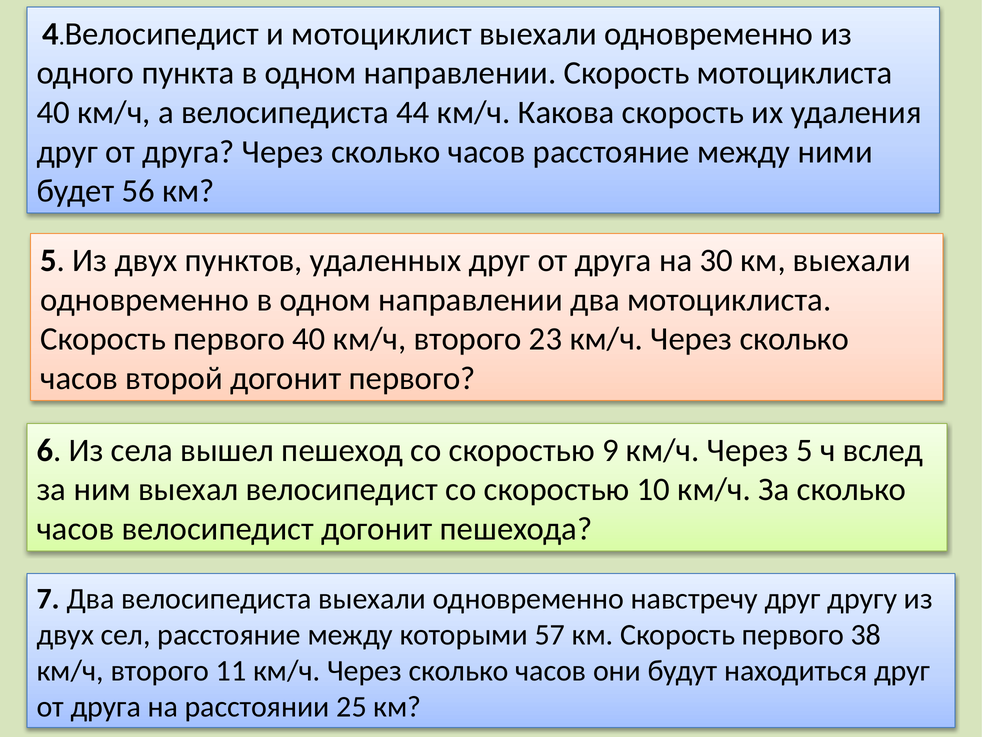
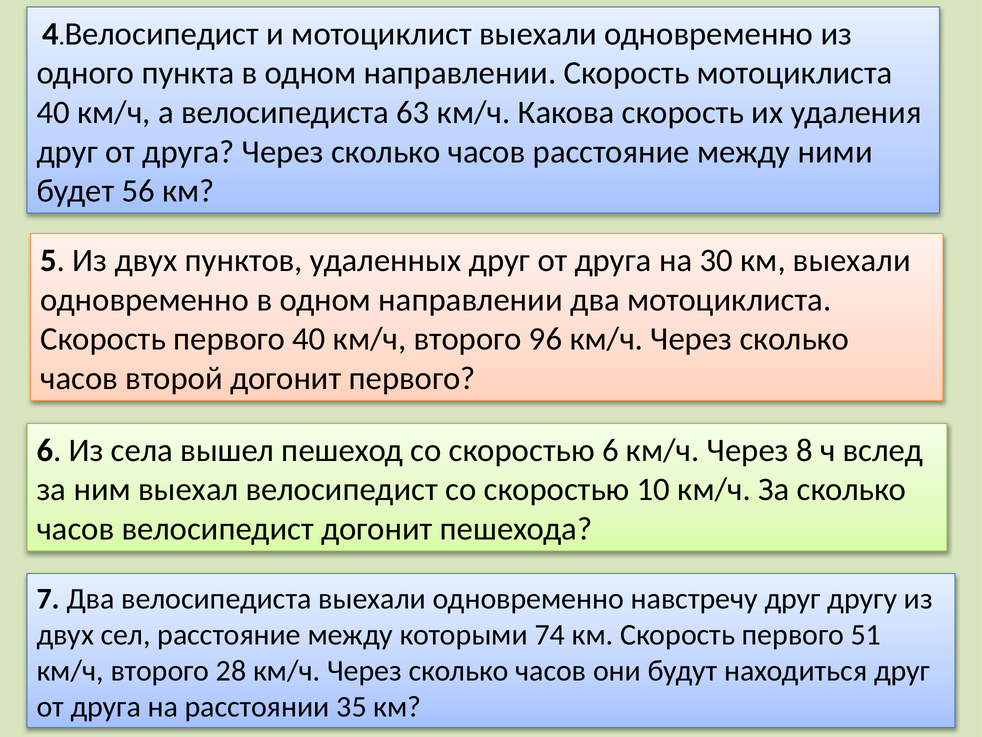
44: 44 -> 63 (413, 112)
23: 23 -> 96 (546, 339)
скоростью 9: 9 -> 6 (610, 450)
Через 5: 5 -> 8 (804, 450)
57: 57 -> 74 (550, 634)
38: 38 -> 51 (866, 634)
11: 11 -> 28 (231, 670)
25: 25 -> 35 (352, 706)
